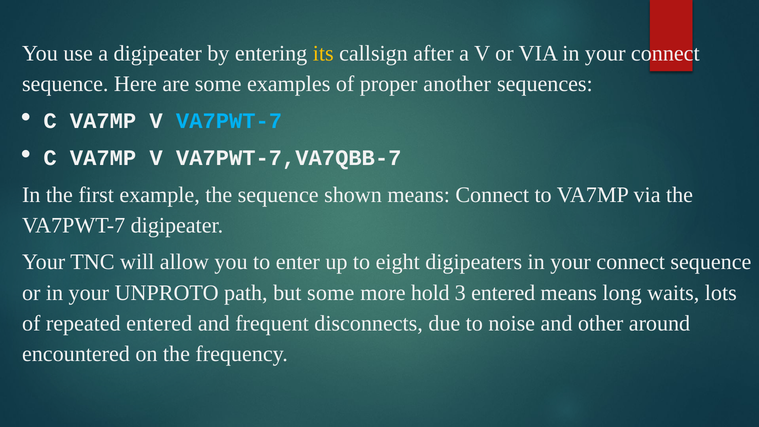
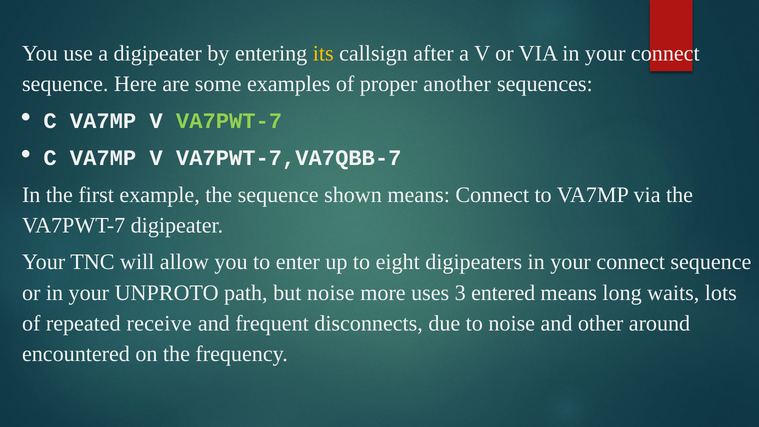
VA7PWT-7 colour: light blue -> light green (229, 121)
but some: some -> noise (331, 293)
hold: hold -> uses (430, 293)
repeated entered: entered -> receive (159, 323)
